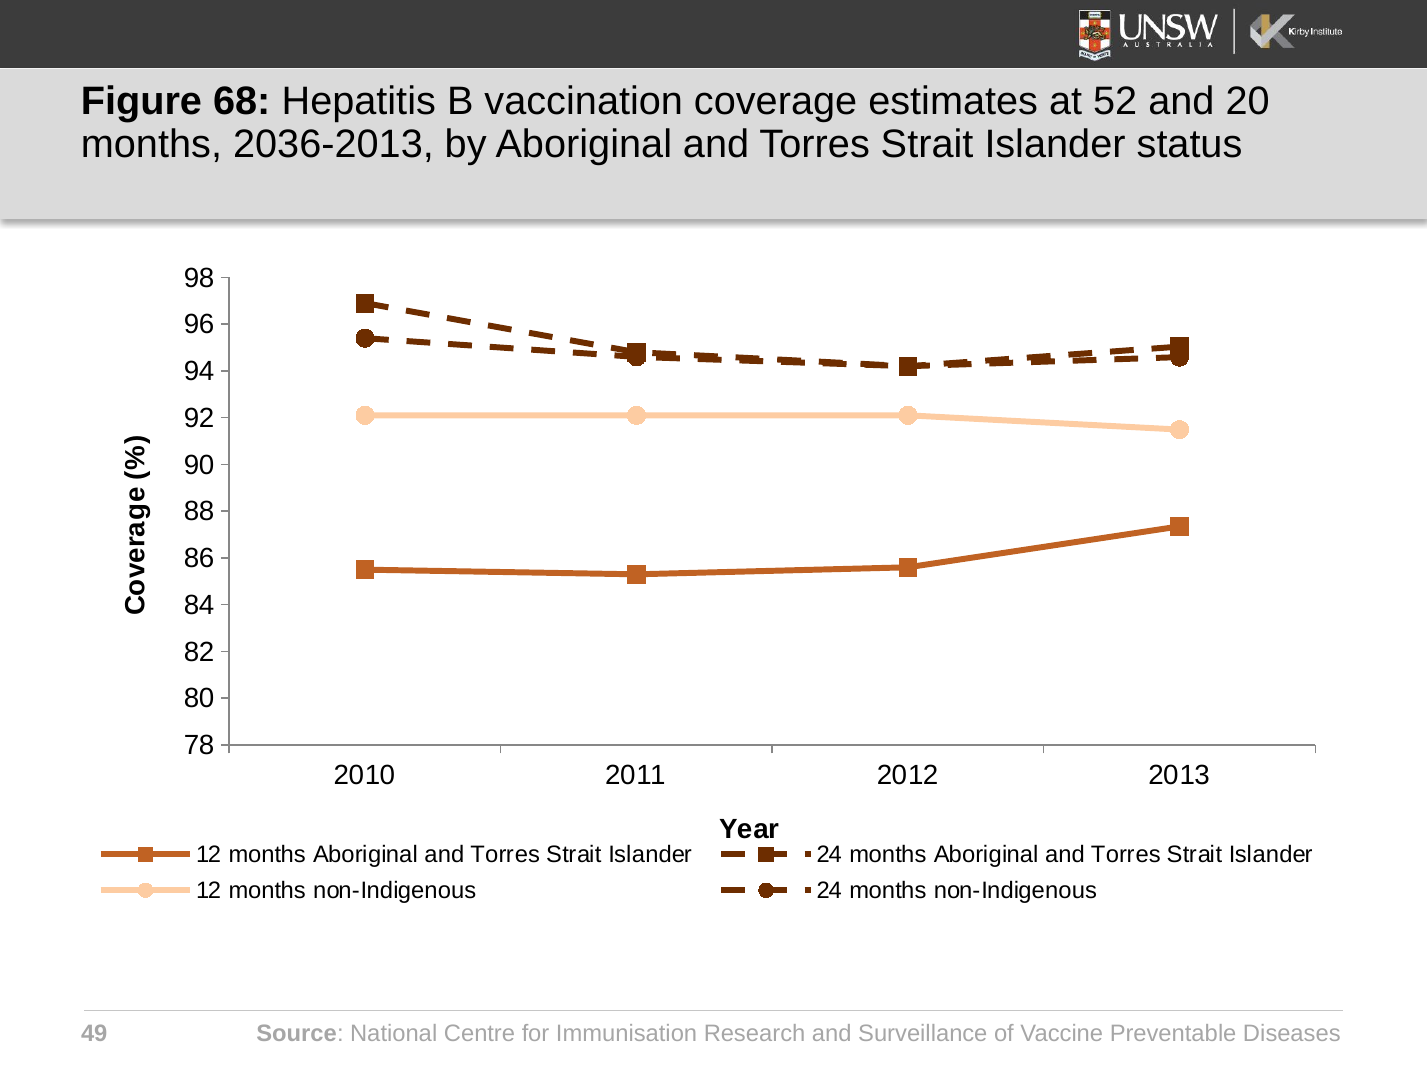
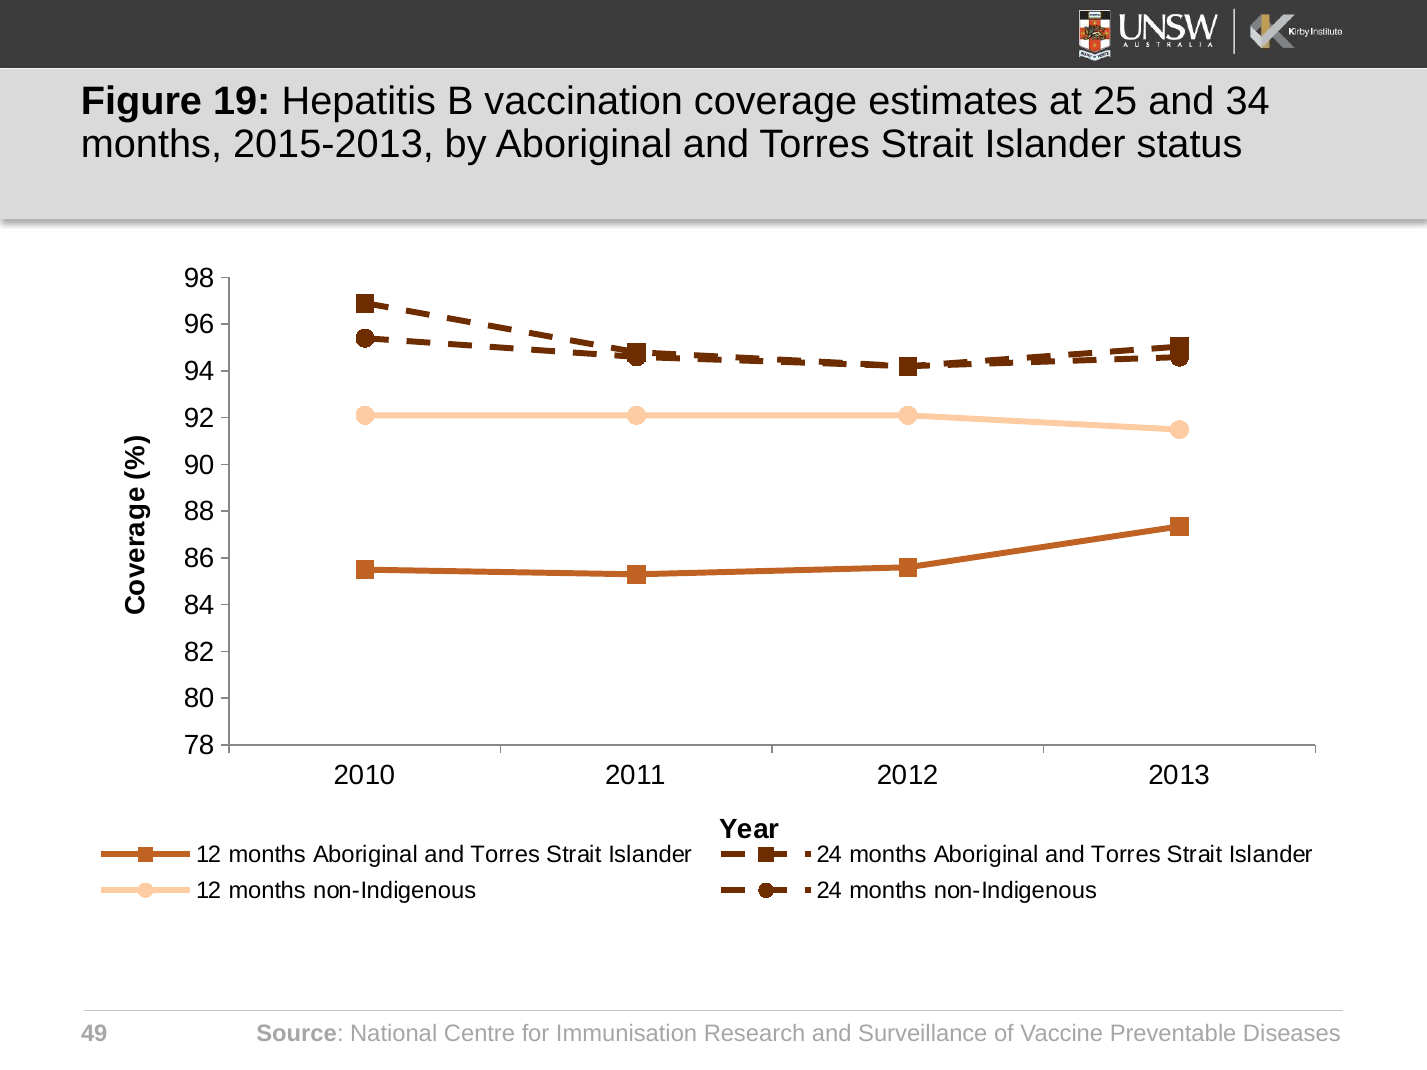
68: 68 -> 19 (242, 102)
52: 52 -> 25 (1115, 102)
20: 20 -> 34 (1248, 102)
2036-2013: 2036-2013 -> 2015-2013 (333, 144)
